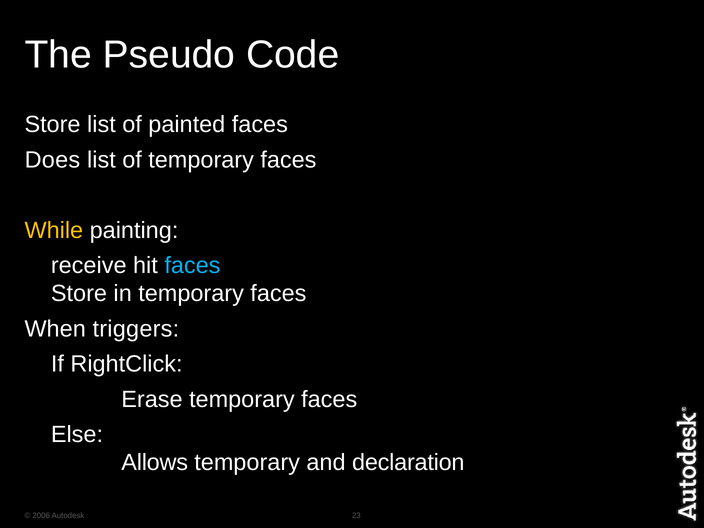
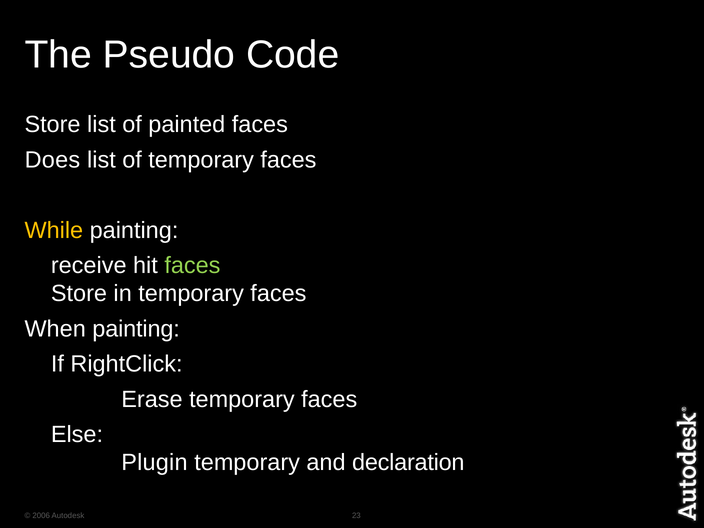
faces colour: light blue -> light green (192, 266)
When triggers: triggers -> painting (136, 329)
Allows: Allows -> Plugin (154, 463)
